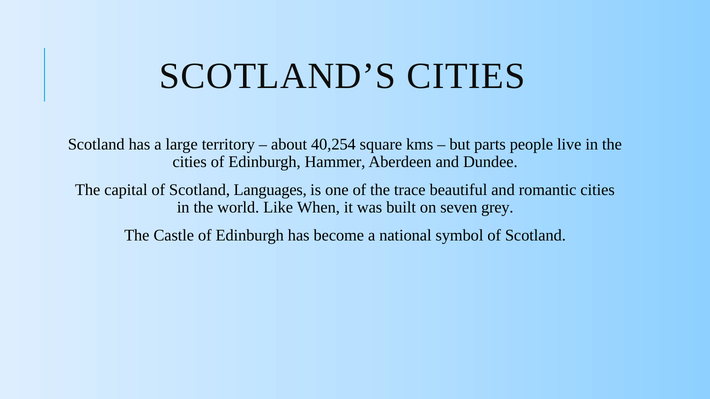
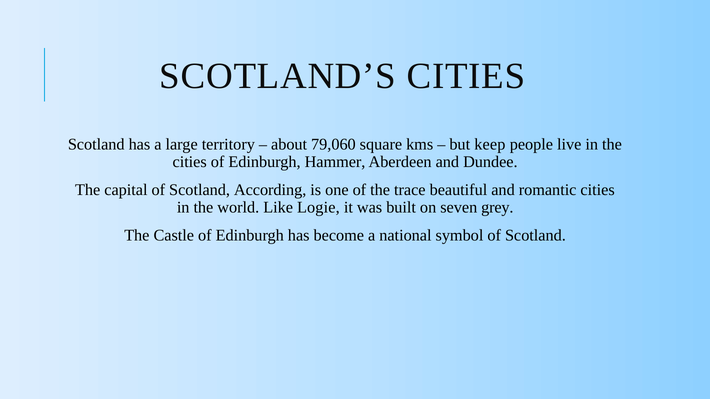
40,254: 40,254 -> 79,060 (333, 144)
parts: parts -> keep (490, 144)
Languages: Languages -> According (270, 190)
When: When -> Logie (318, 208)
